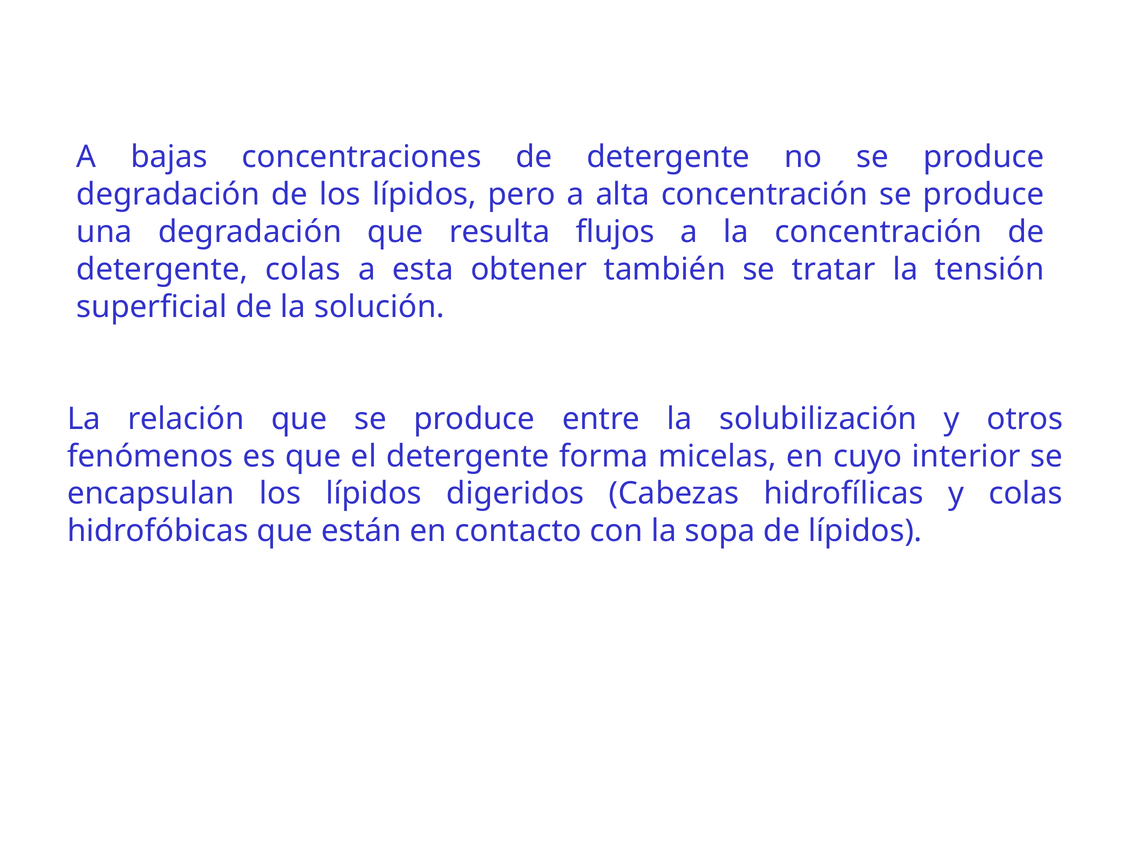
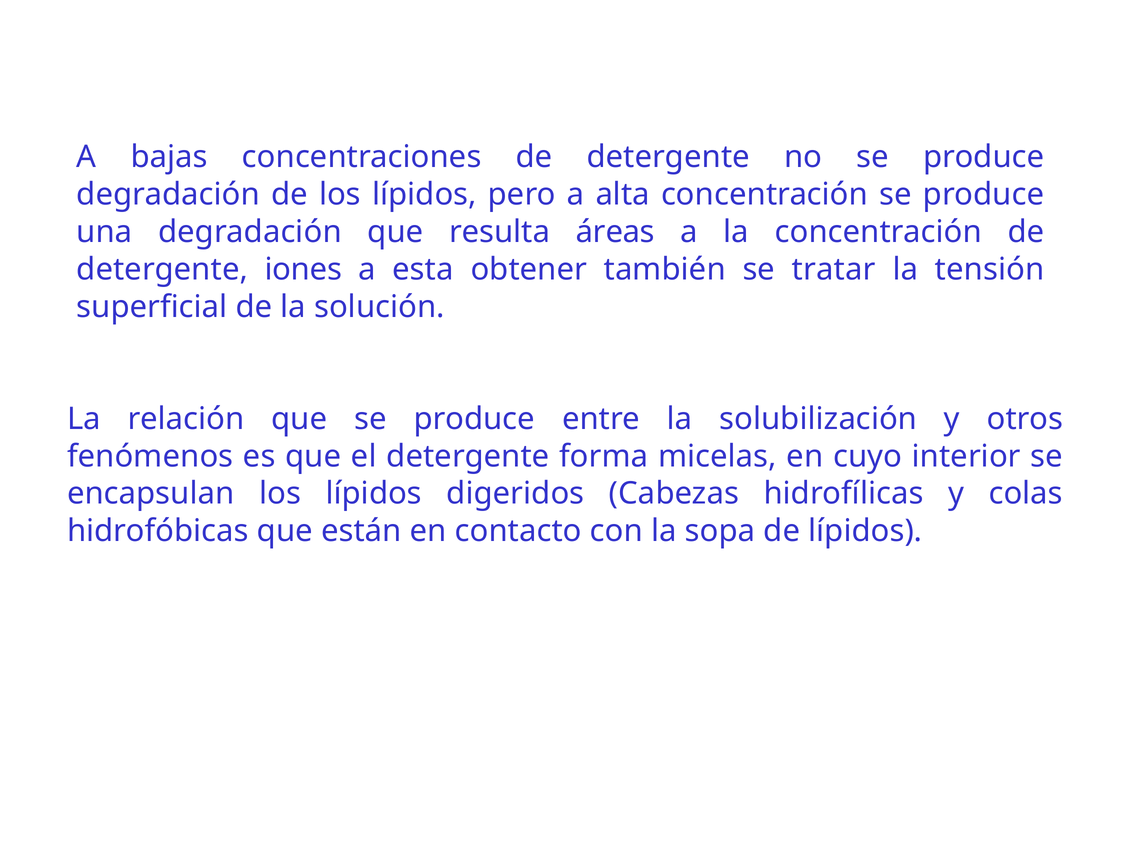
flujos: flujos -> áreas (615, 232)
detergente colas: colas -> iones (303, 269)
